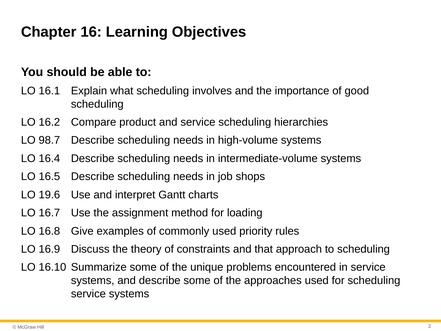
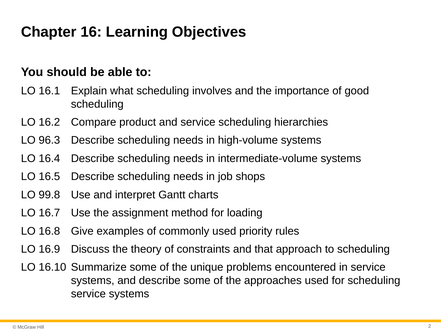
98.7: 98.7 -> 96.3 (49, 140)
19.6: 19.6 -> 99.8 (49, 195)
